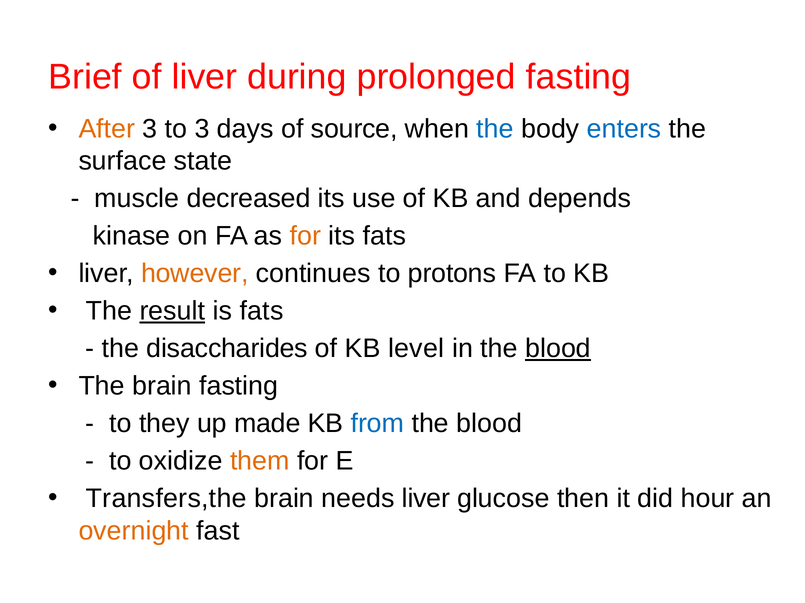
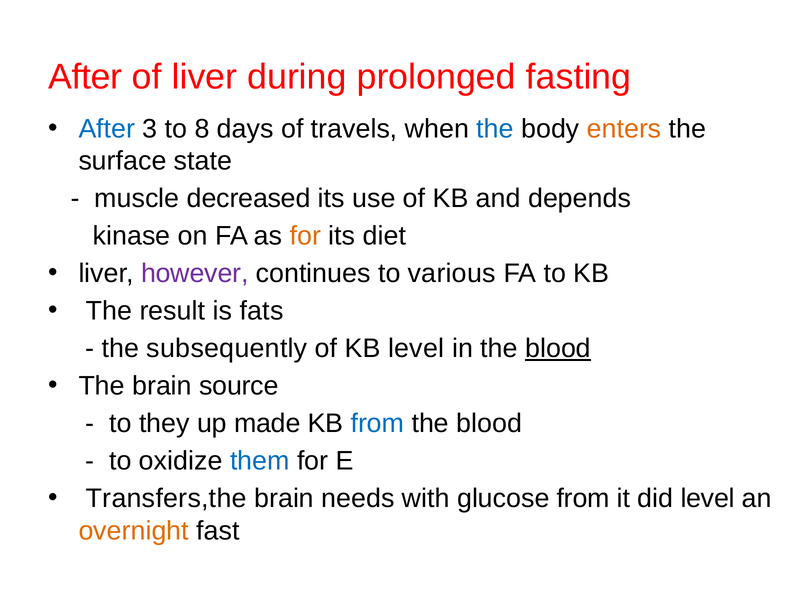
Brief: Brief -> After (85, 77)
After colour: orange -> blue (107, 129)
to 3: 3 -> 8 (202, 129)
source: source -> travels (354, 129)
enters colour: blue -> orange (624, 129)
its fats: fats -> diet (384, 236)
however colour: orange -> purple (195, 274)
protons: protons -> various (452, 274)
result underline: present -> none (172, 311)
disaccharides: disaccharides -> subsequently (227, 349)
brain fasting: fasting -> source (239, 386)
them colour: orange -> blue (260, 462)
needs liver: liver -> with (426, 499)
glucose then: then -> from (583, 499)
did hour: hour -> level (708, 499)
